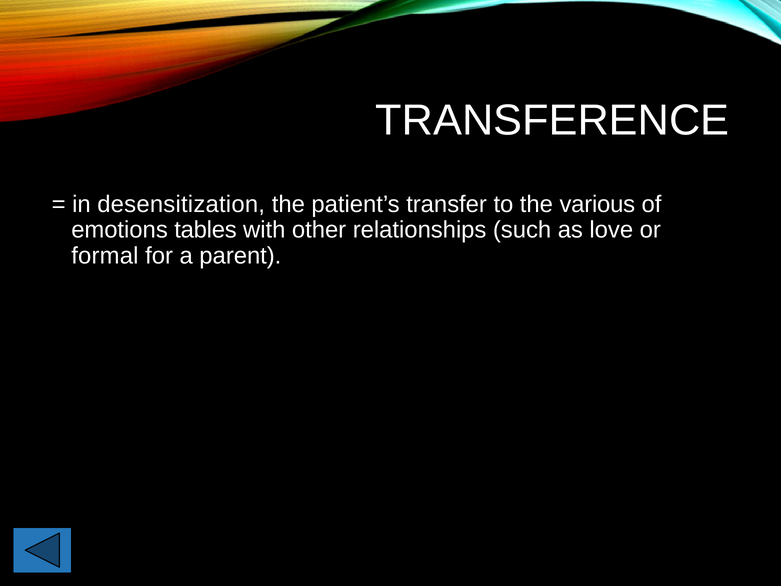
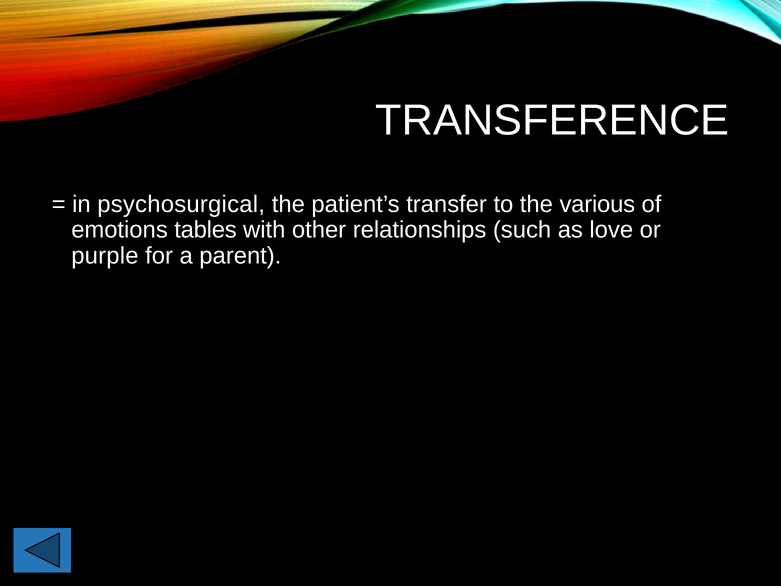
desensitization: desensitization -> psychosurgical (181, 204)
formal: formal -> purple (105, 256)
